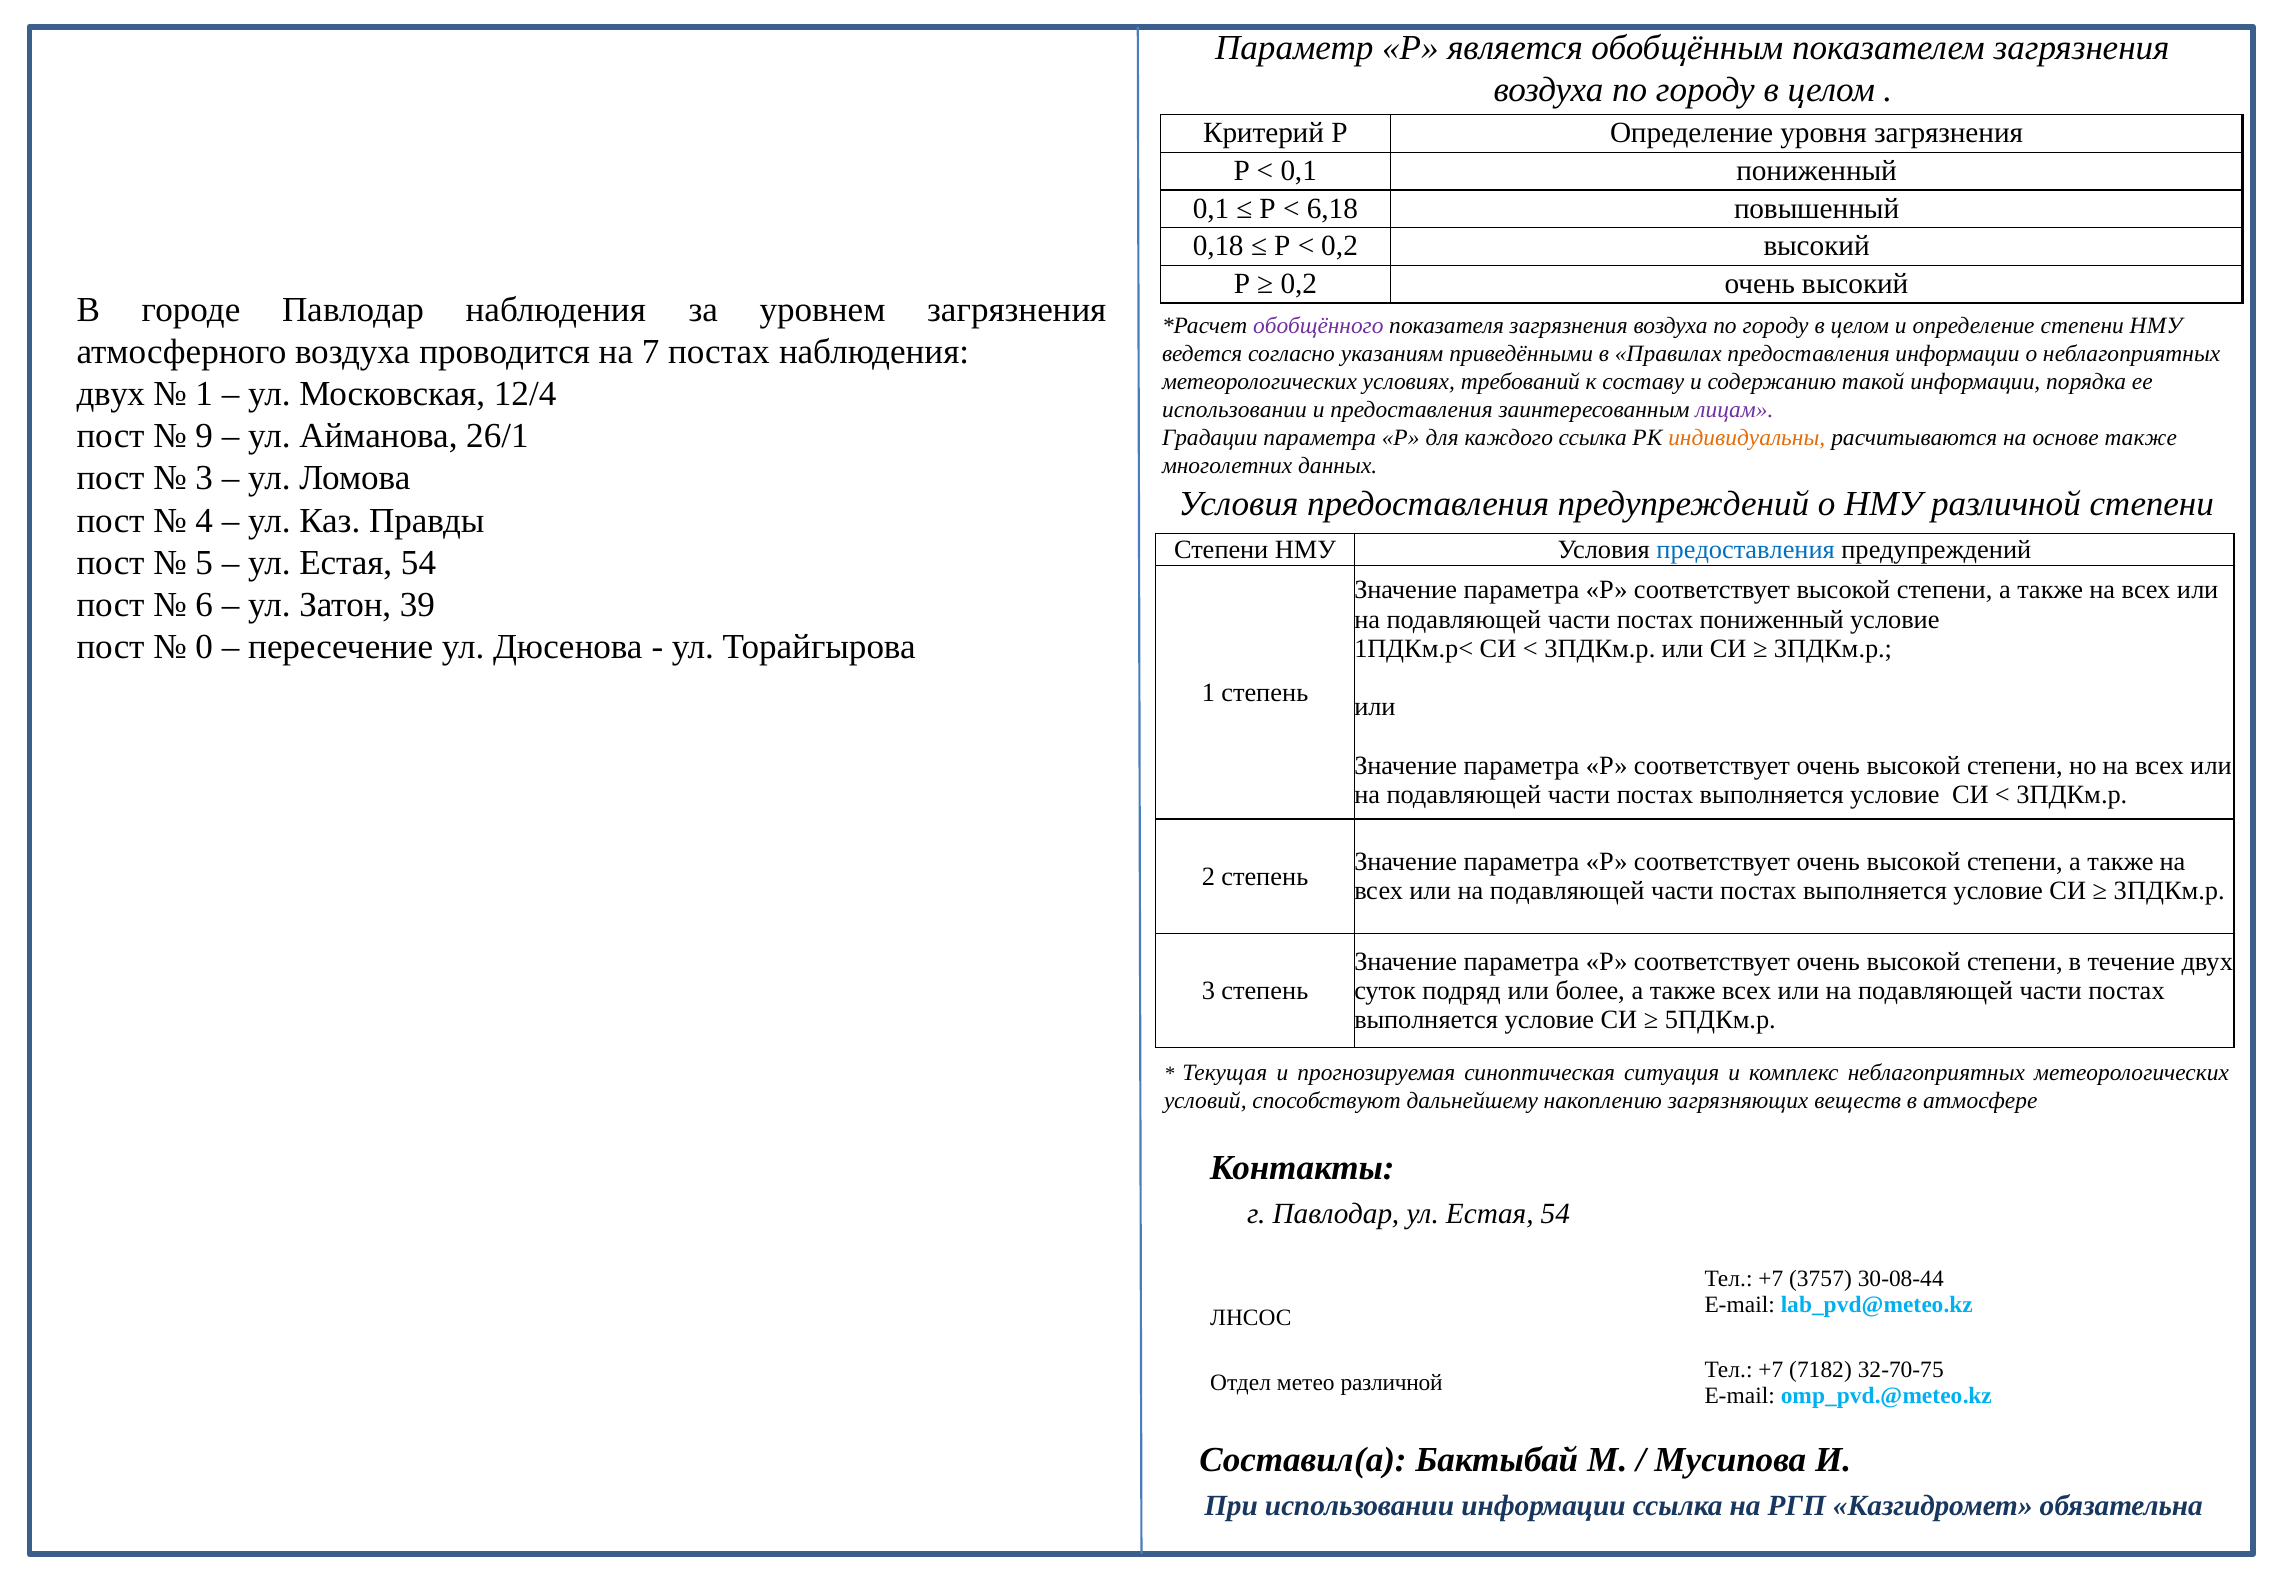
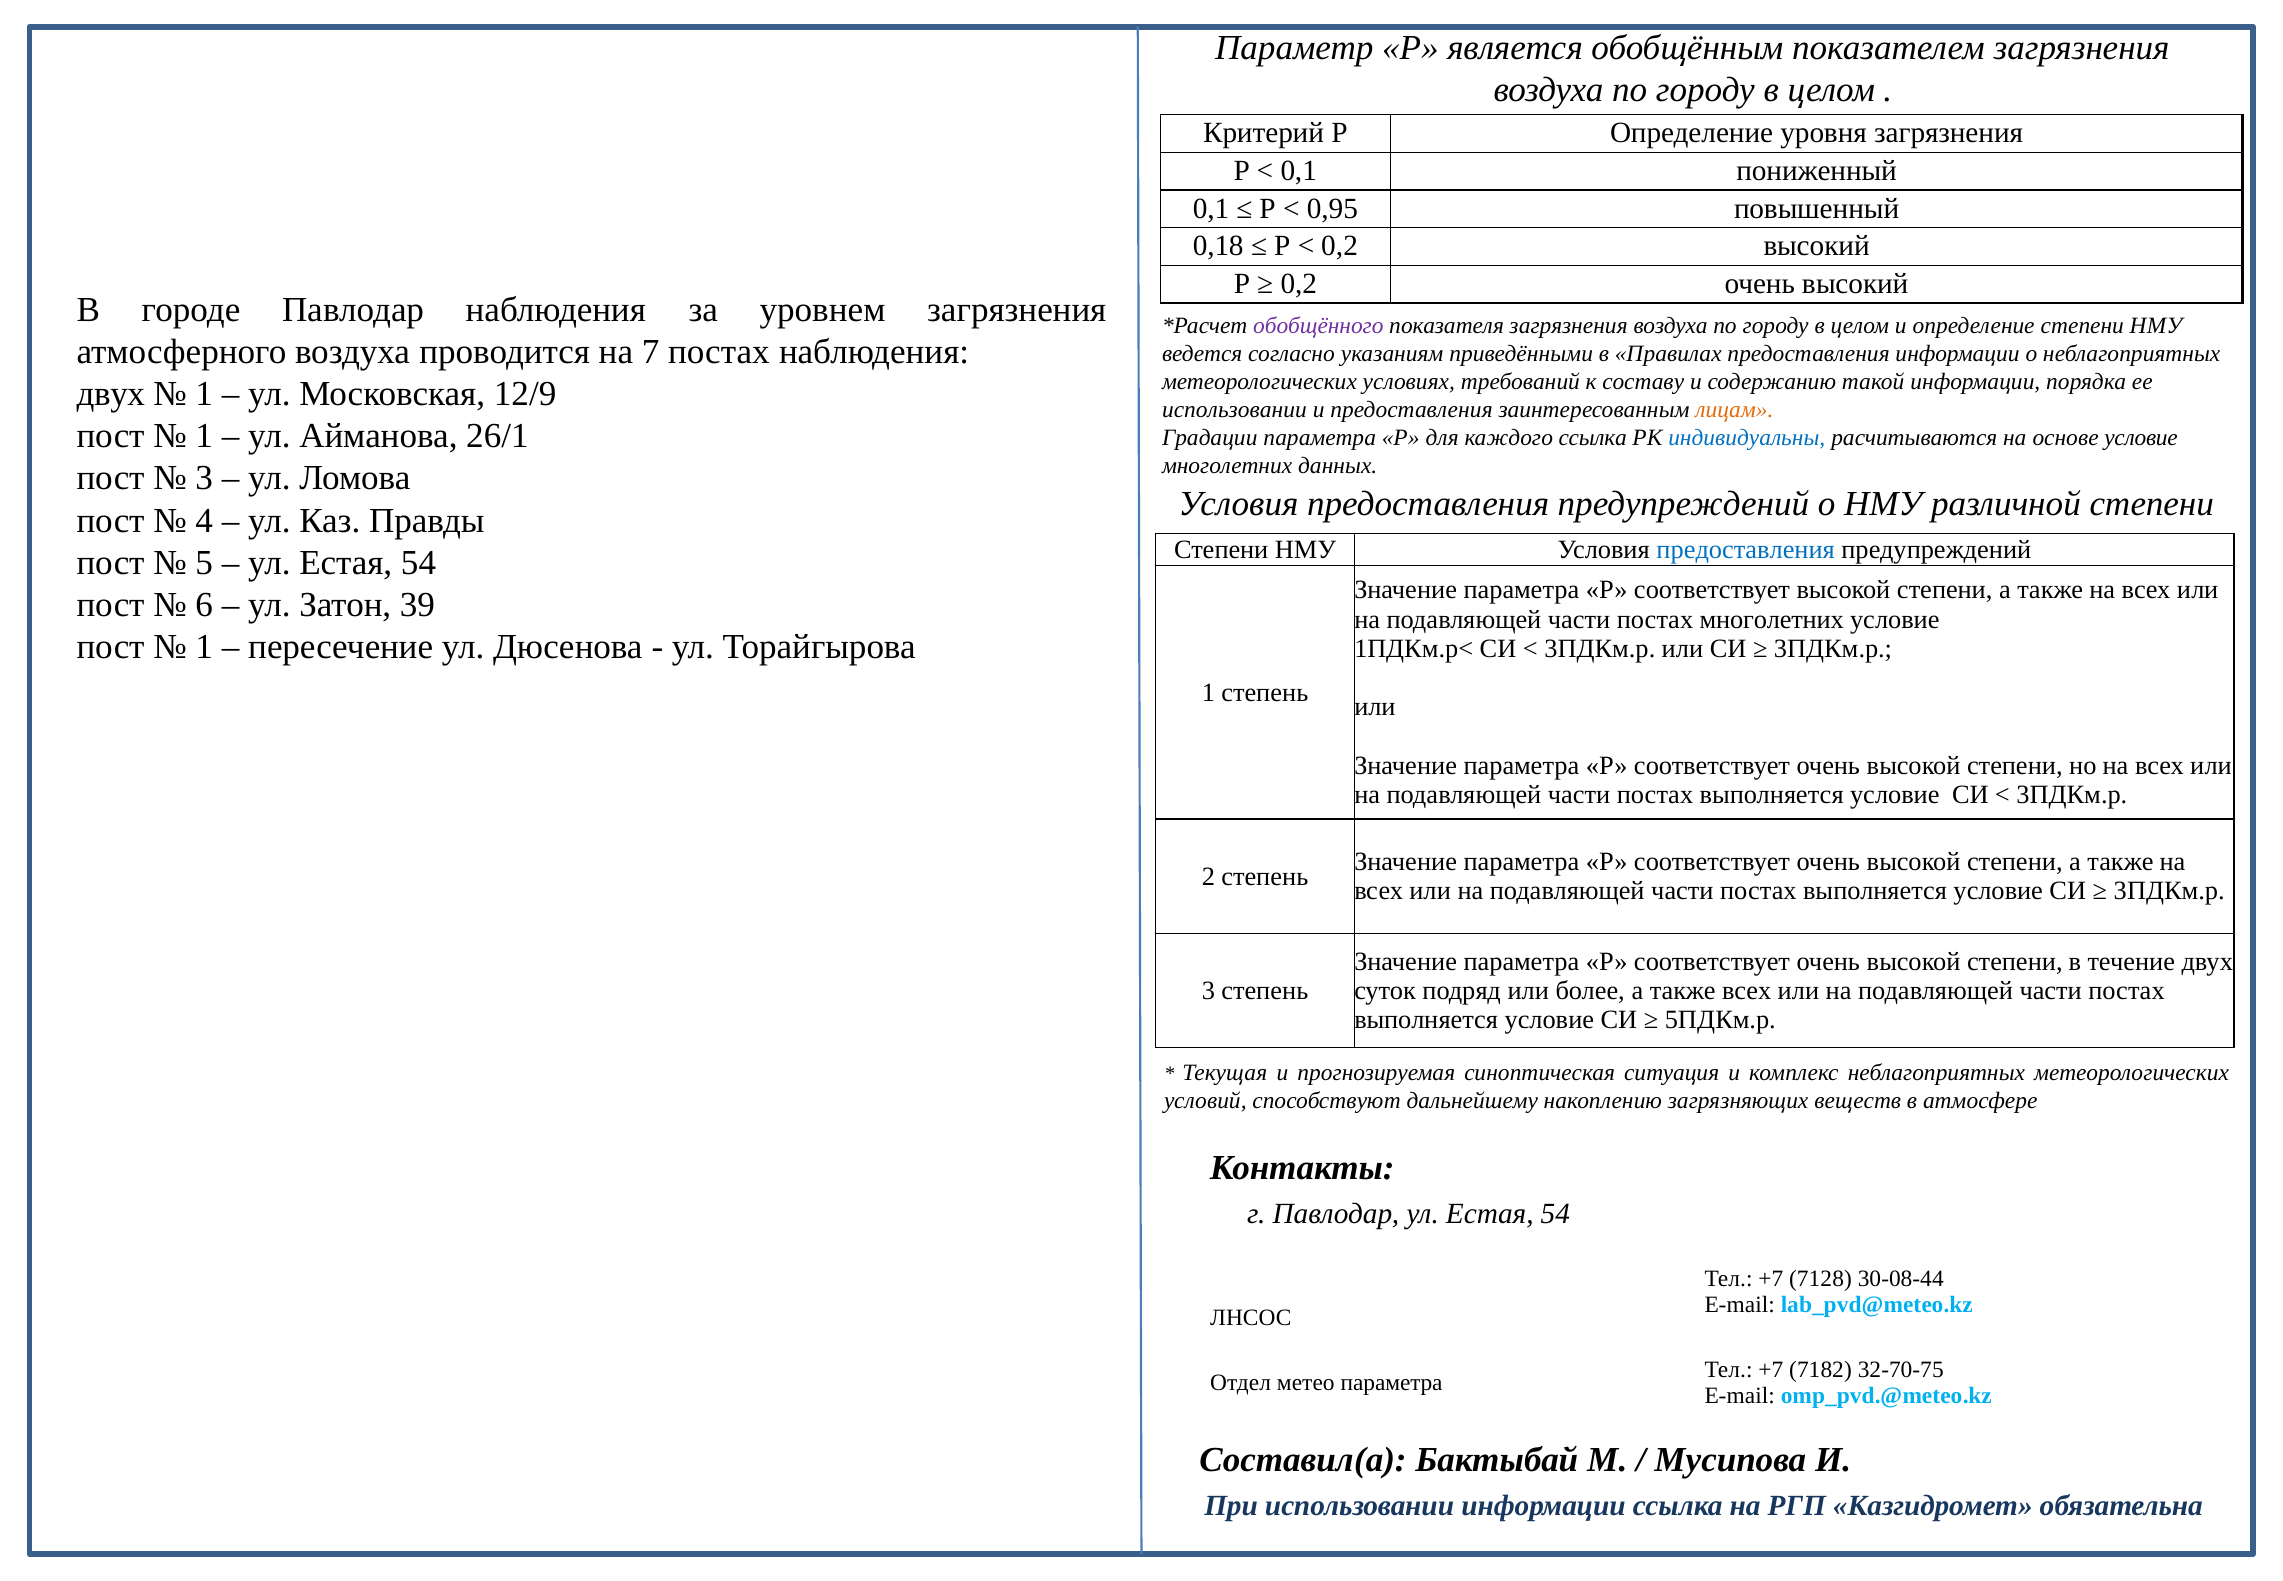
6,18: 6,18 -> 0,95 (1332, 209)
12/4: 12/4 -> 12/9 (525, 394)
лицам colour: purple -> orange (1734, 410)
9: 9 -> 1 (204, 436)
индивидуальны colour: orange -> blue (1747, 438)
основе также: также -> условие (2141, 438)
постах пониженный: пониженный -> многолетних (1772, 619)
0: 0 -> 1 (204, 647)
3757: 3757 -> 7128 (1820, 1278)
метео различной: различной -> параметра (1392, 1382)
